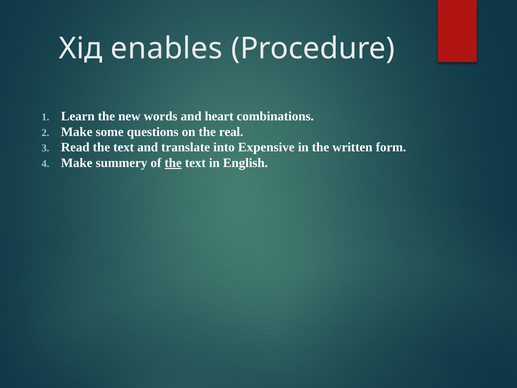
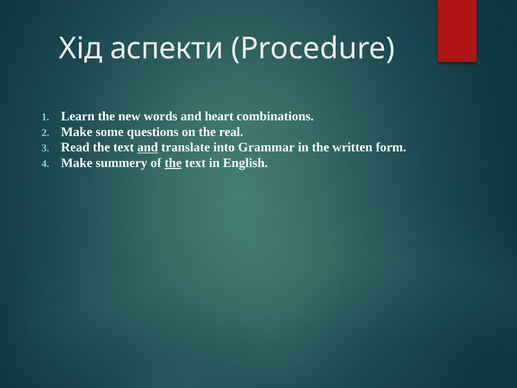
enables: enables -> аспекти (167, 48)
and underline: none -> present (148, 147)
Expensive: Expensive -> Grammar (266, 147)
